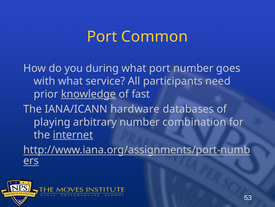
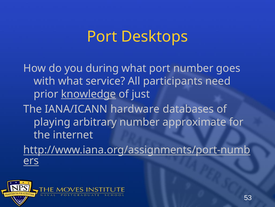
Common: Common -> Desktops (155, 37)
fast: fast -> just (141, 94)
combination: combination -> approximate (194, 122)
internet underline: present -> none (73, 134)
